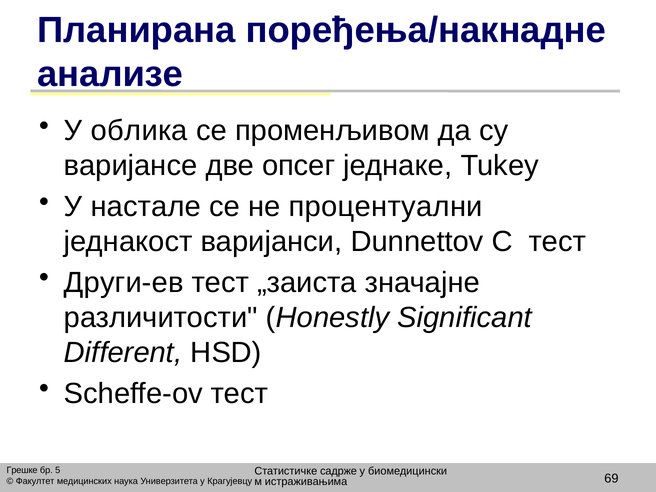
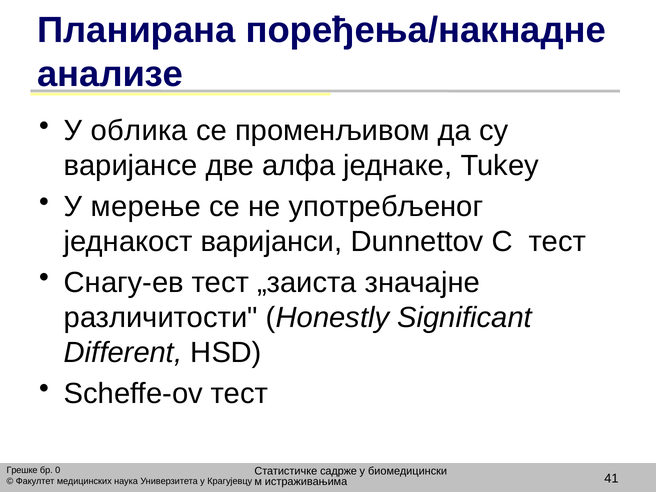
опсег: опсег -> алфа (299, 166)
настале: настале -> мерење (146, 207)
процентуални: процентуални -> употребљеног (386, 207)
Други-ев: Други-ев -> Снагу-ев (124, 283)
5: 5 -> 0 (58, 470)
69: 69 -> 41 (611, 479)
